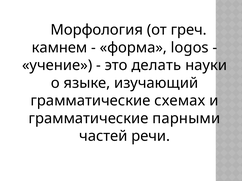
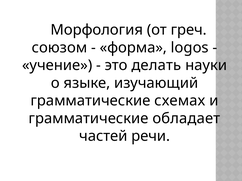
камнем: камнем -> союзом (59, 48)
парными: парными -> обладает (186, 119)
